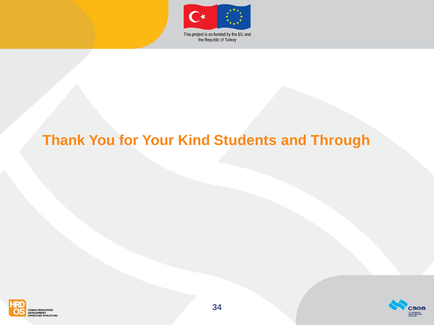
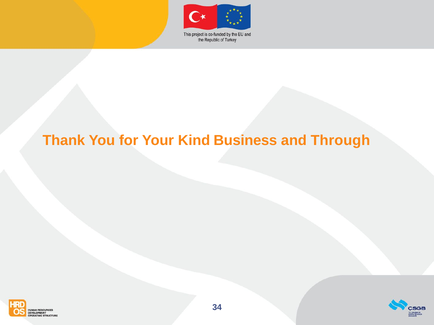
Students: Students -> Business (245, 141)
